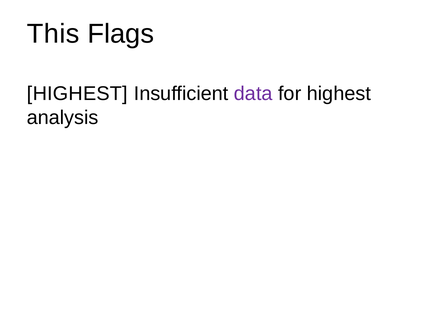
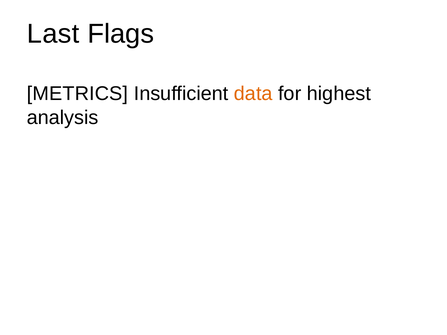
This: This -> Last (53, 34)
HIGHEST: HIGHEST -> METRICS (77, 94)
data colour: purple -> orange (253, 94)
